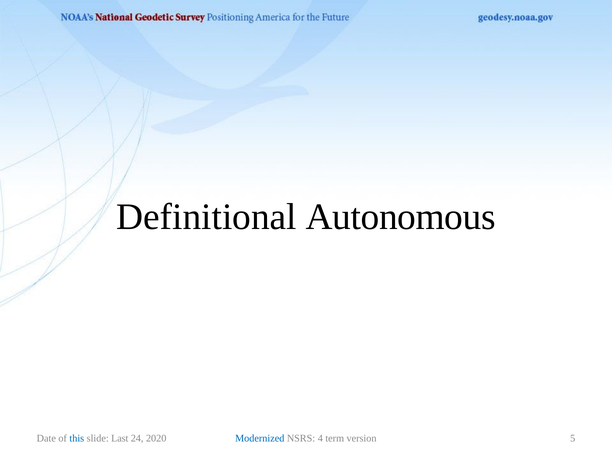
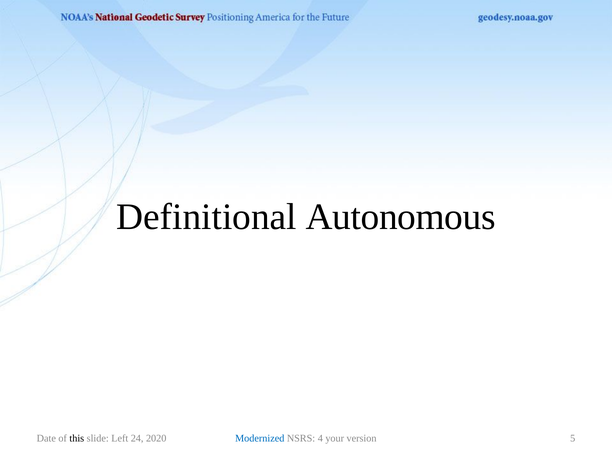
this colour: blue -> black (77, 438)
Last: Last -> Left (120, 438)
term: term -> your (335, 438)
